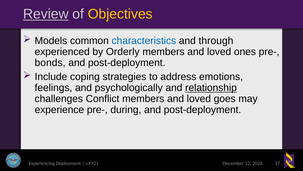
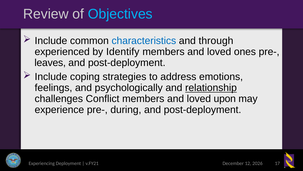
Review underline: present -> none (46, 14)
Objectives colour: yellow -> light blue (120, 14)
Models: Models -> Include (51, 41)
Orderly: Orderly -> Identify (123, 52)
bonds: bonds -> leaves (50, 63)
goes: goes -> upon (225, 98)
